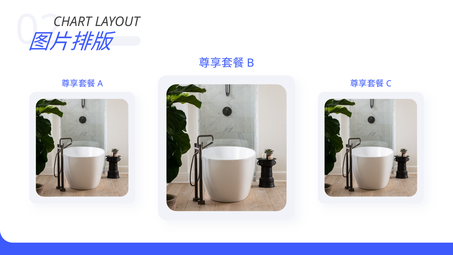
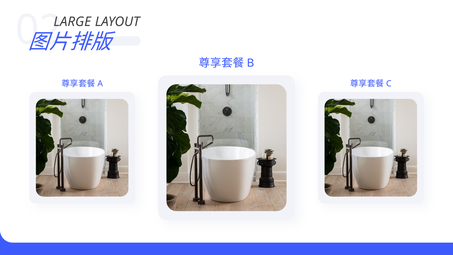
CHART: CHART -> LARGE (72, 22)
